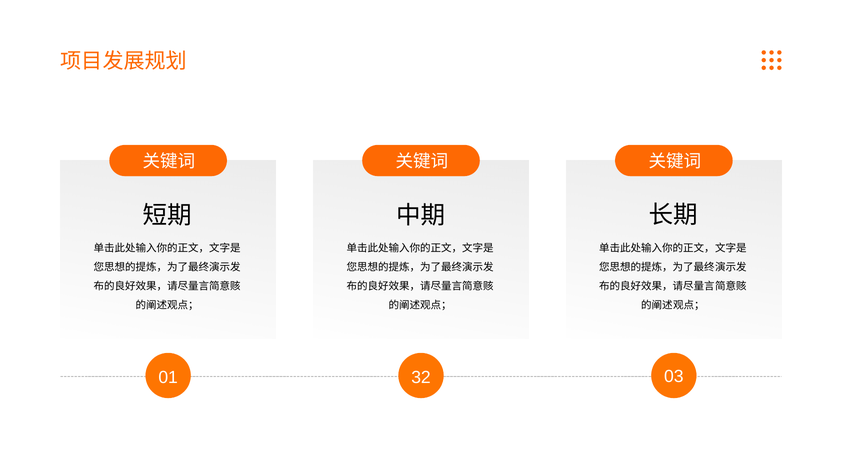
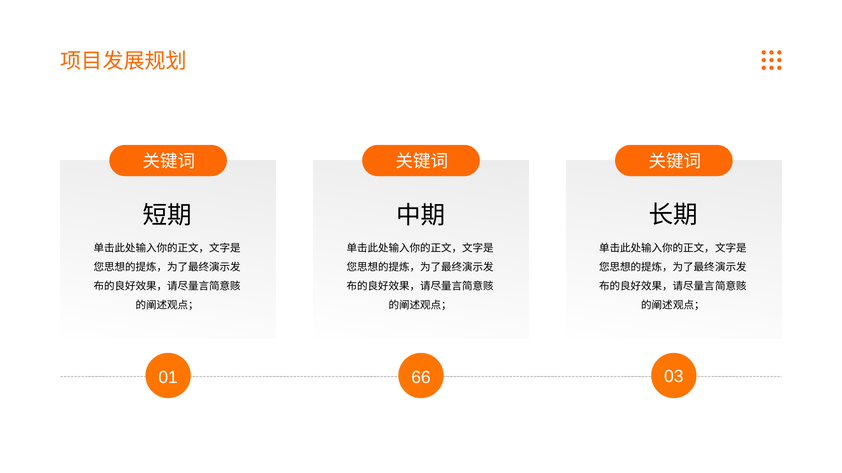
32: 32 -> 66 (421, 378)
